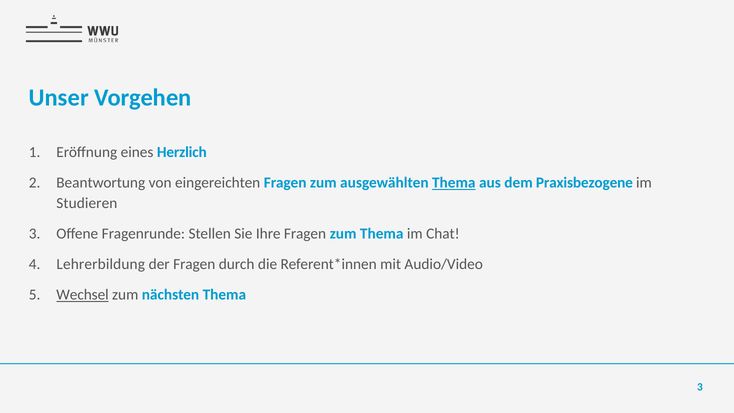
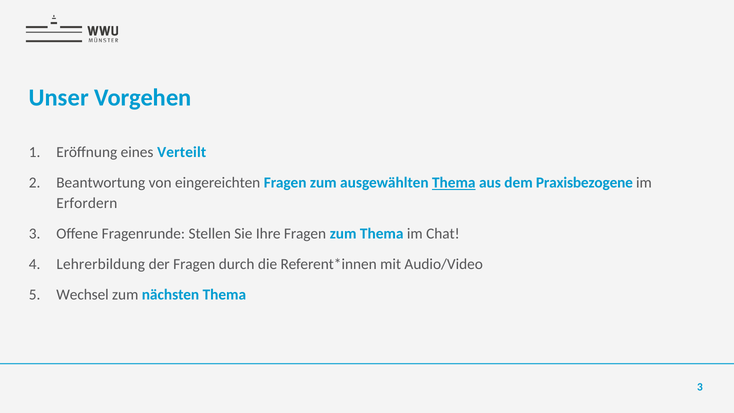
Herzlich: Herzlich -> Verteilt (182, 152)
Studieren: Studieren -> Erfordern (87, 203)
Wechsel underline: present -> none (83, 295)
